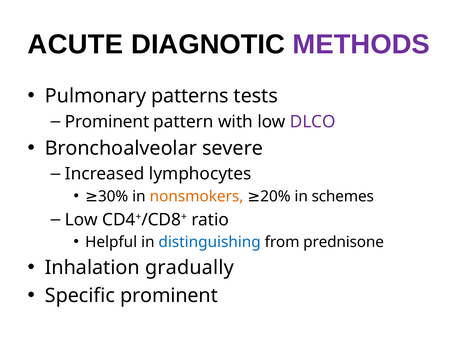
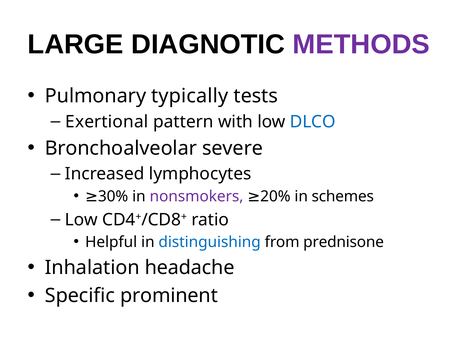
ACUTE: ACUTE -> LARGE (76, 44)
patterns: patterns -> typically (190, 96)
Prominent: Prominent -> Exertional (107, 122)
DLCO colour: purple -> blue (313, 122)
nonsmokers colour: orange -> purple (197, 196)
gradually: gradually -> headache (190, 268)
